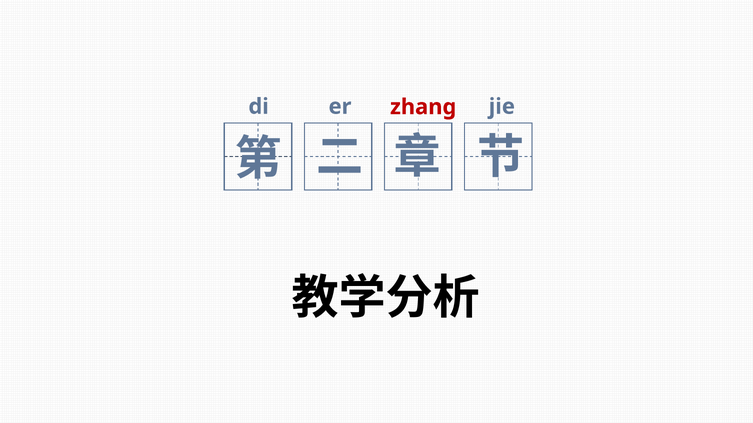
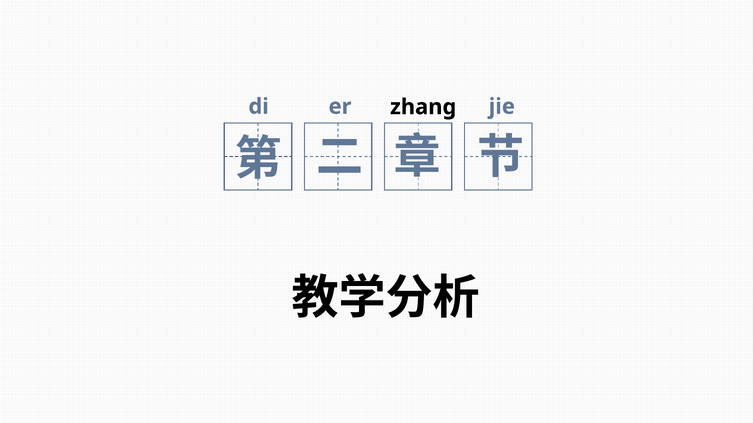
zhang colour: red -> black (423, 107)
